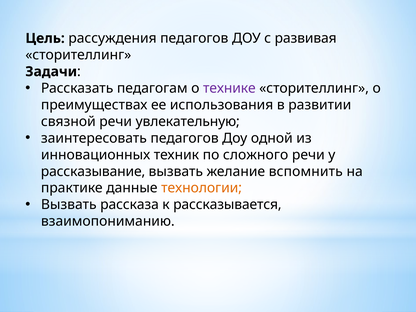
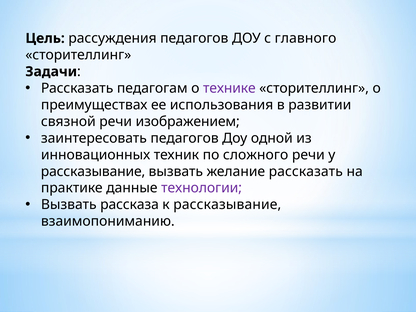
развивая: развивая -> главного (306, 38)
увлекательную: увлекательную -> изображением (188, 122)
желание вспомнить: вспомнить -> рассказать (306, 171)
технологии colour: orange -> purple (202, 188)
к рассказывается: рассказывается -> рассказывание (227, 205)
